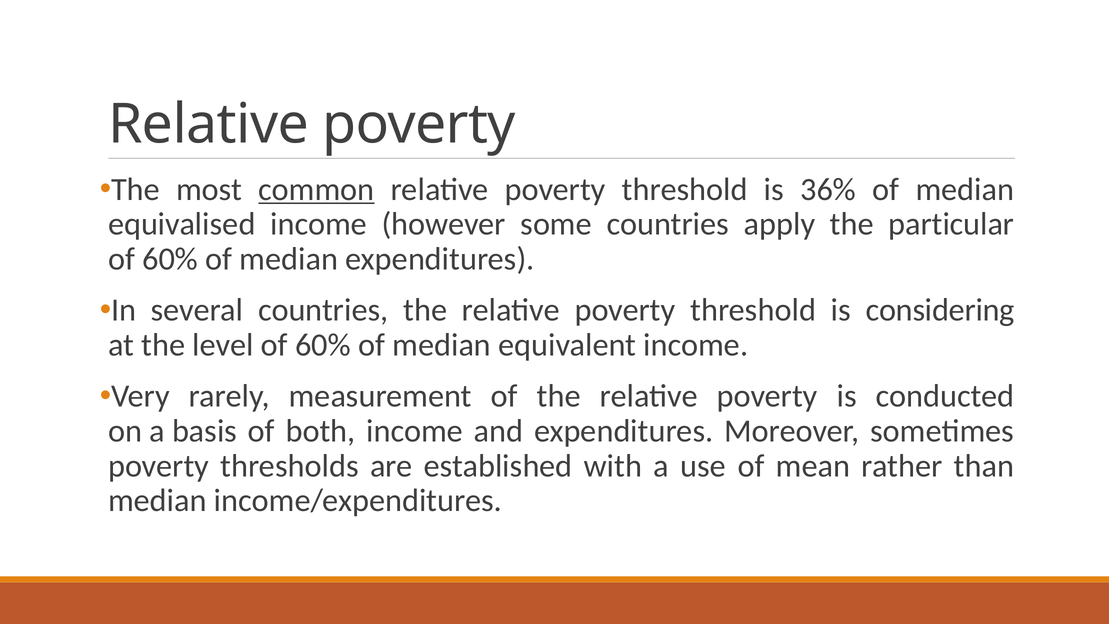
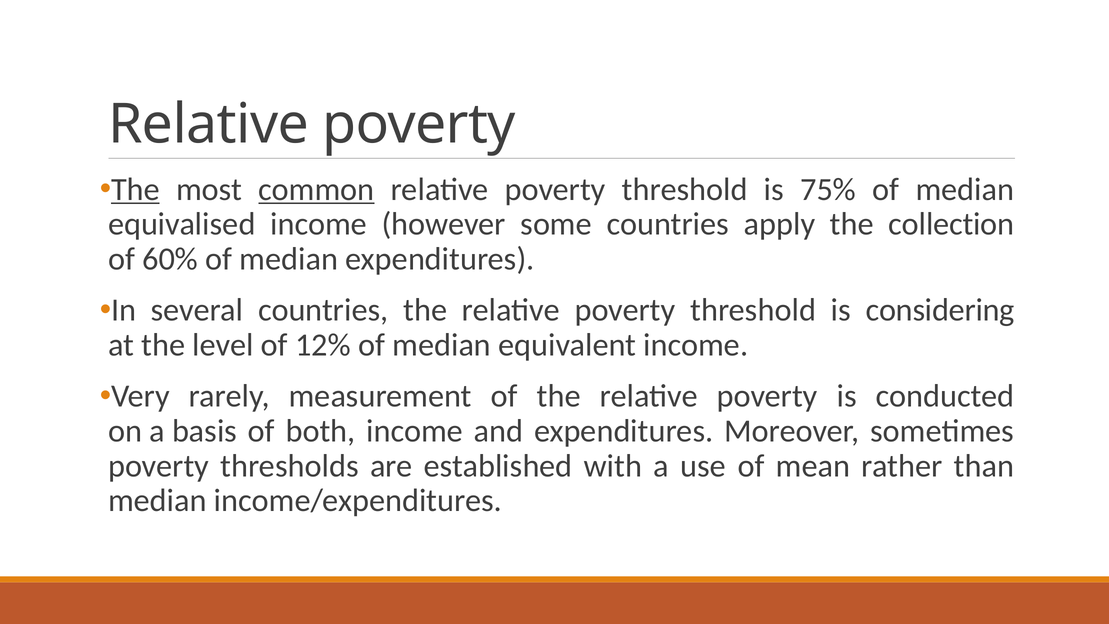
The underline: none -> present (135, 189)
36%: 36% -> 75% (828, 189)
particular: particular -> collection (951, 224)
level of 60%: 60% -> 12% (323, 345)
